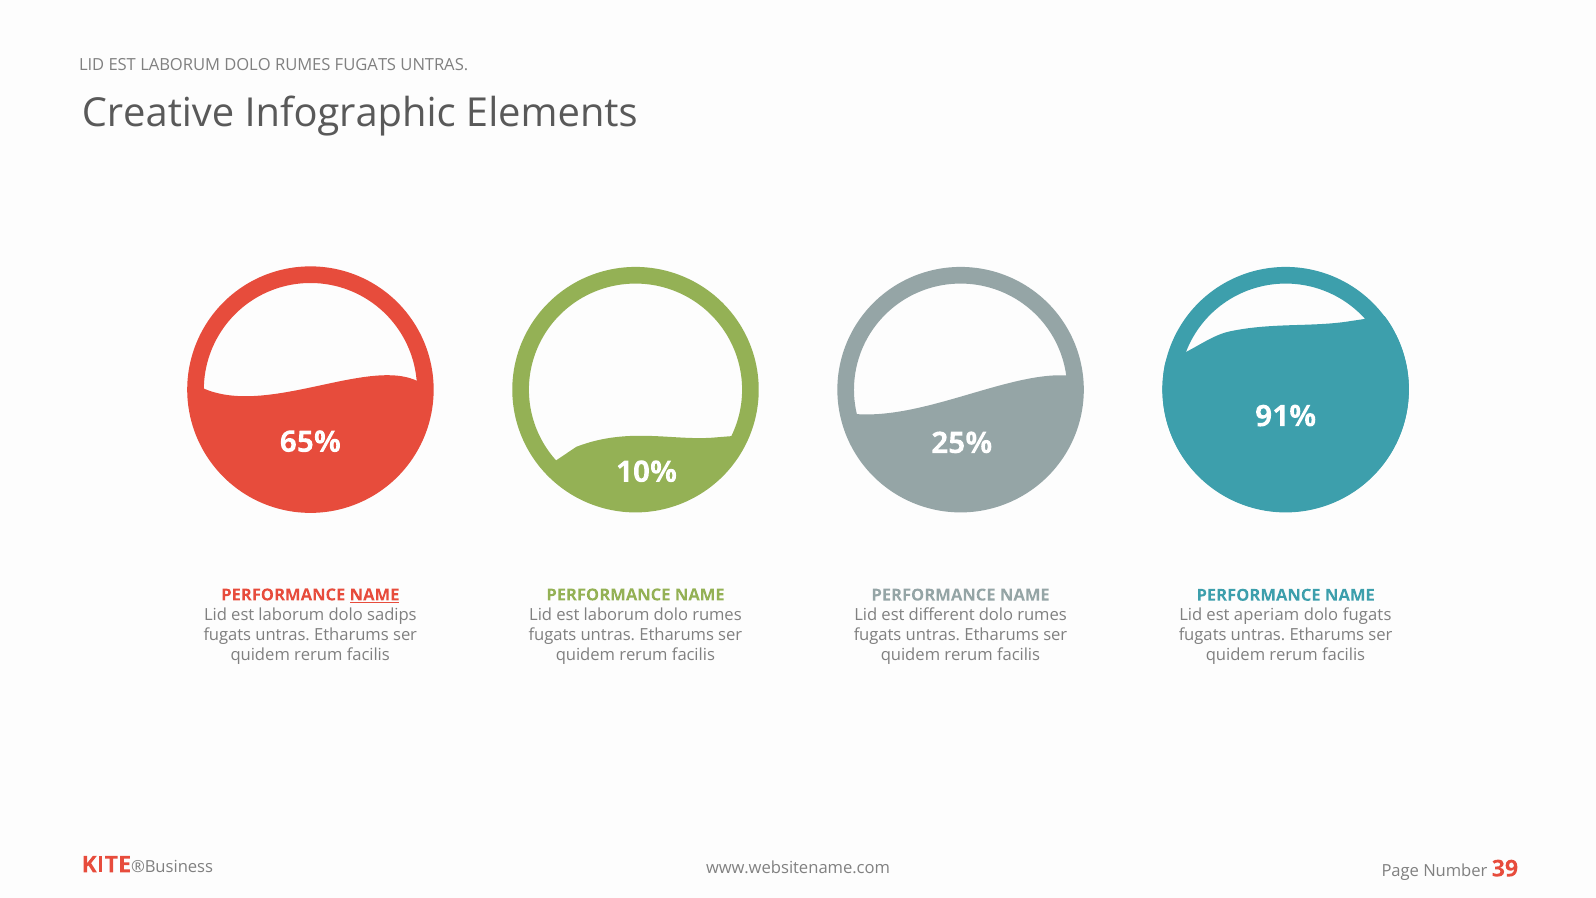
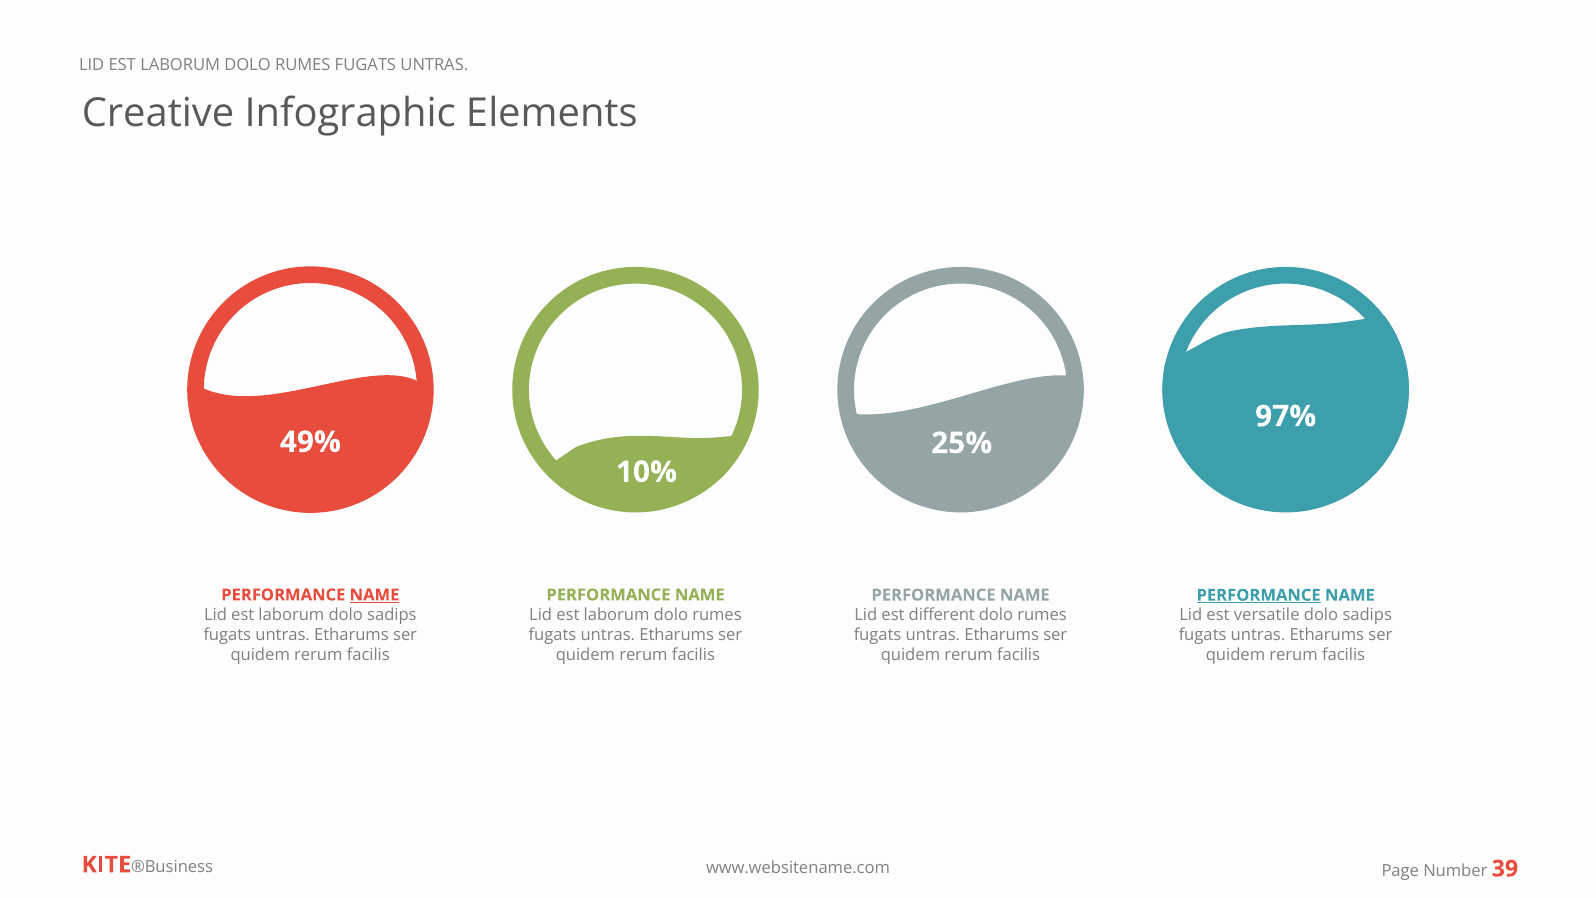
91%: 91% -> 97% (1286, 416)
65%: 65% -> 49% (310, 442)
PERFORMANCE underline: none -> present (1259, 595)
aperiam: aperiam -> versatile (1267, 615)
fugats: fugats -> sadips (1367, 615)
